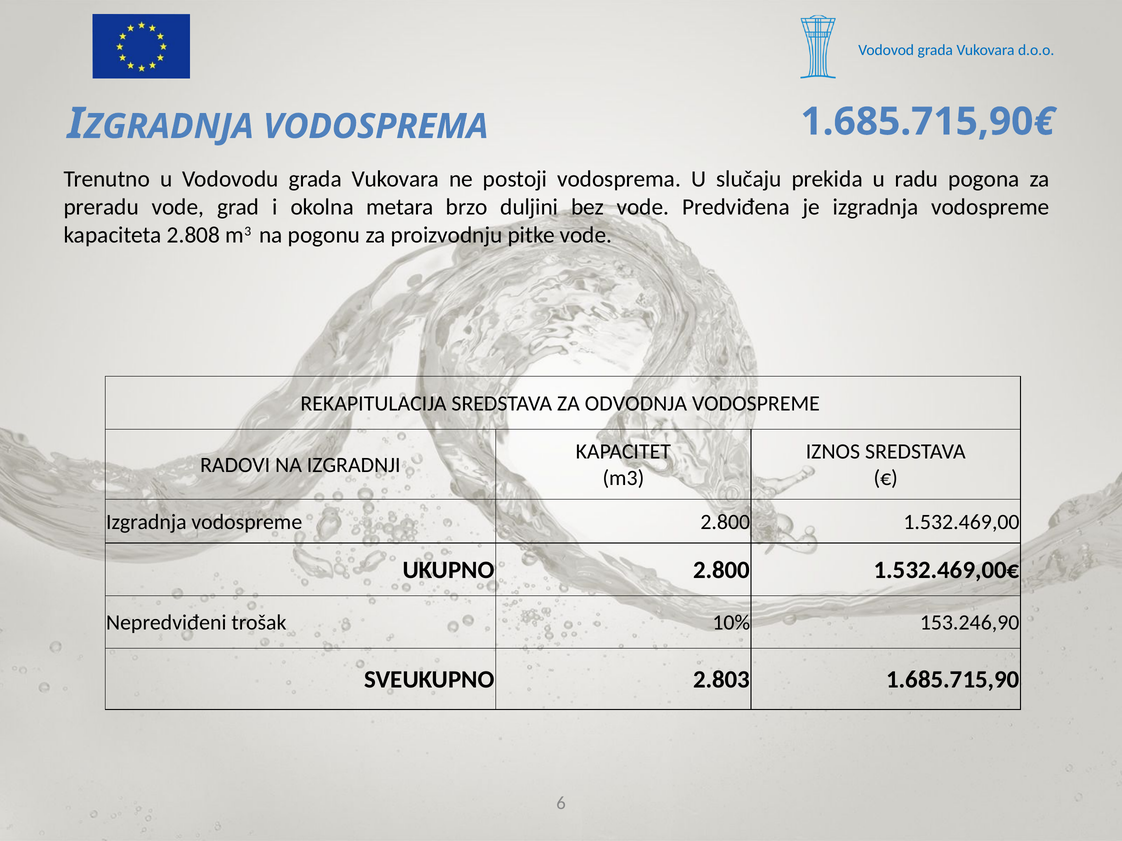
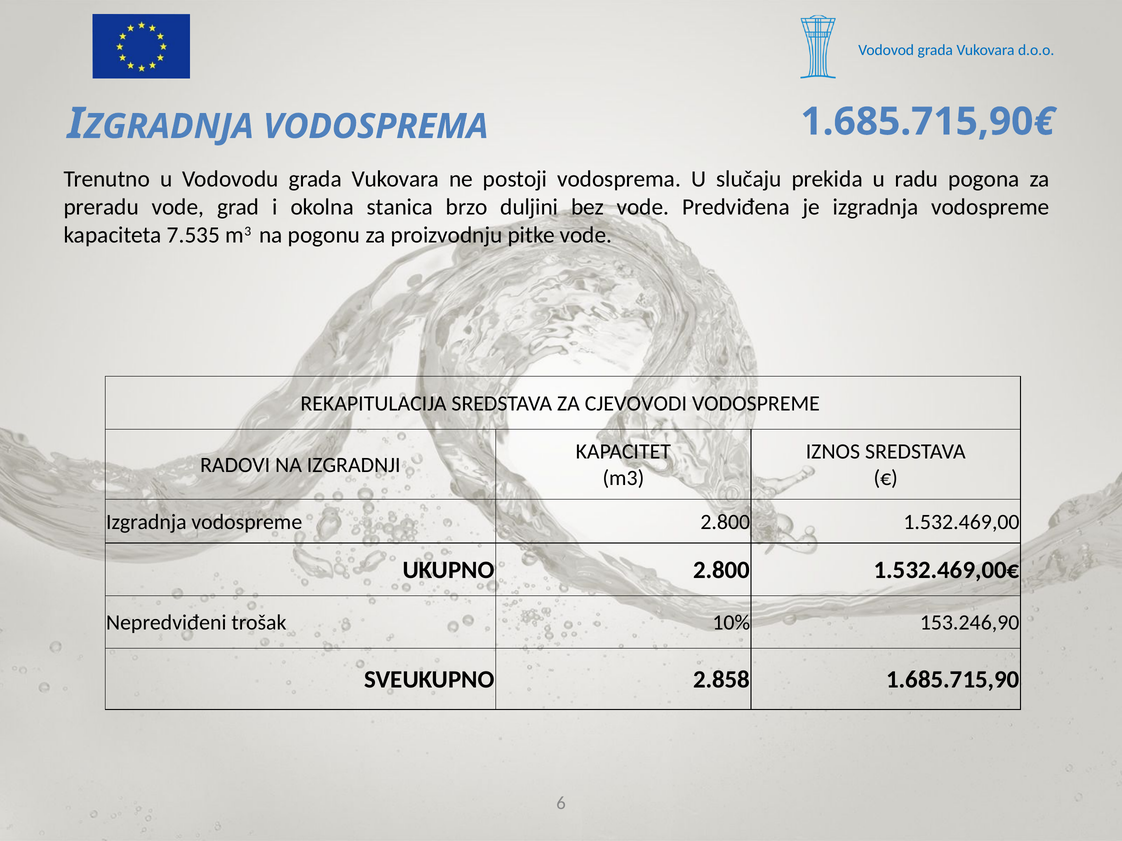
metara: metara -> stanica (400, 207)
2.808: 2.808 -> 7.535 (193, 235)
ODVODNJA: ODVODNJA -> CJEVOVODI (636, 404)
2.803: 2.803 -> 2.858 (722, 680)
